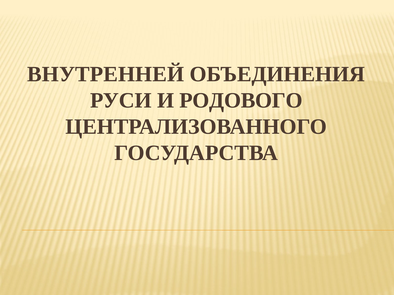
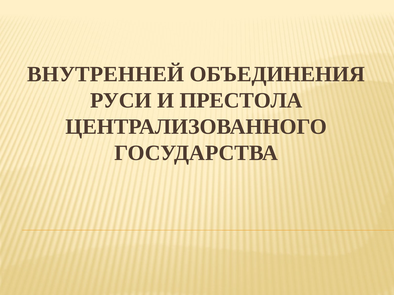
РОДОВОГО: РОДОВОГО -> ПРЕСТОЛА (241, 101)
